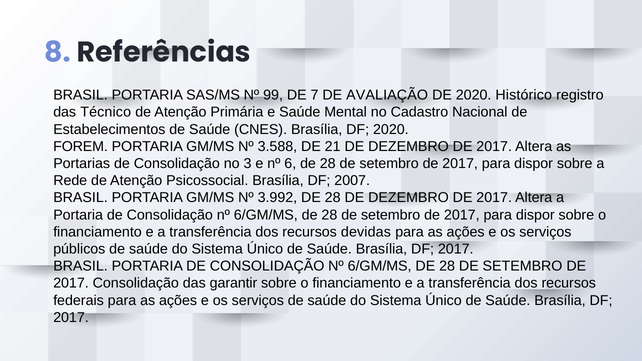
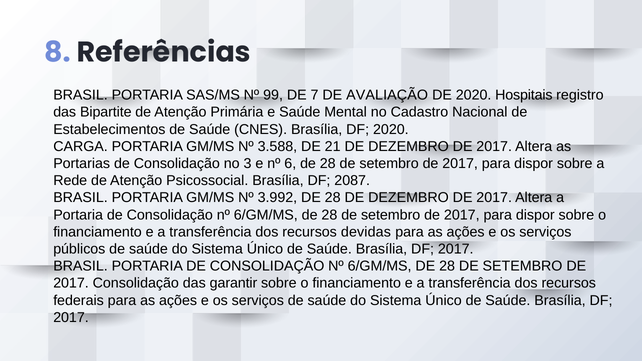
Histórico: Histórico -> Hospitais (524, 95)
Técnico: Técnico -> Bipartite (106, 112)
FOREM: FOREM -> CARGA (81, 146)
2007: 2007 -> 2087 (352, 181)
